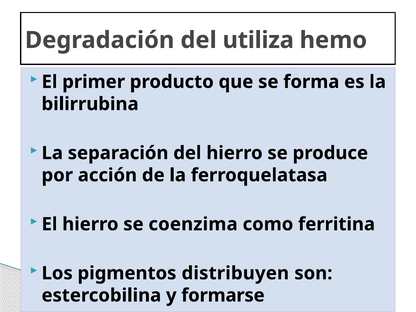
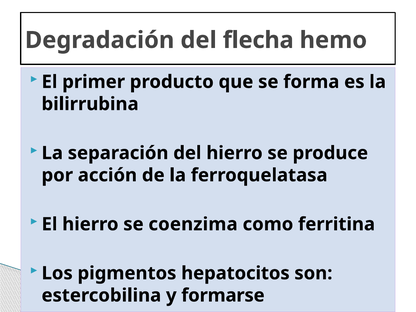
utiliza: utiliza -> flecha (258, 40)
distribuyen: distribuyen -> hepatocitos (235, 273)
